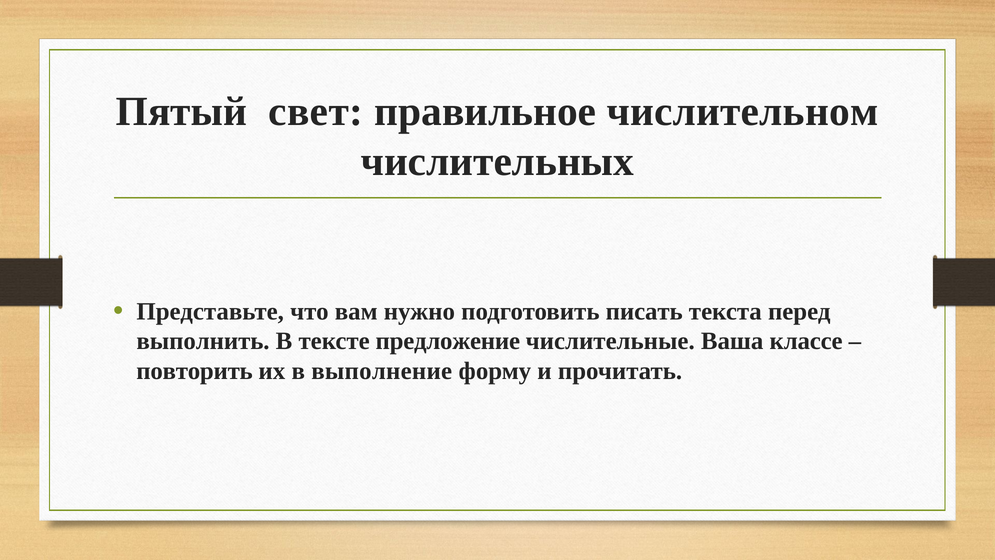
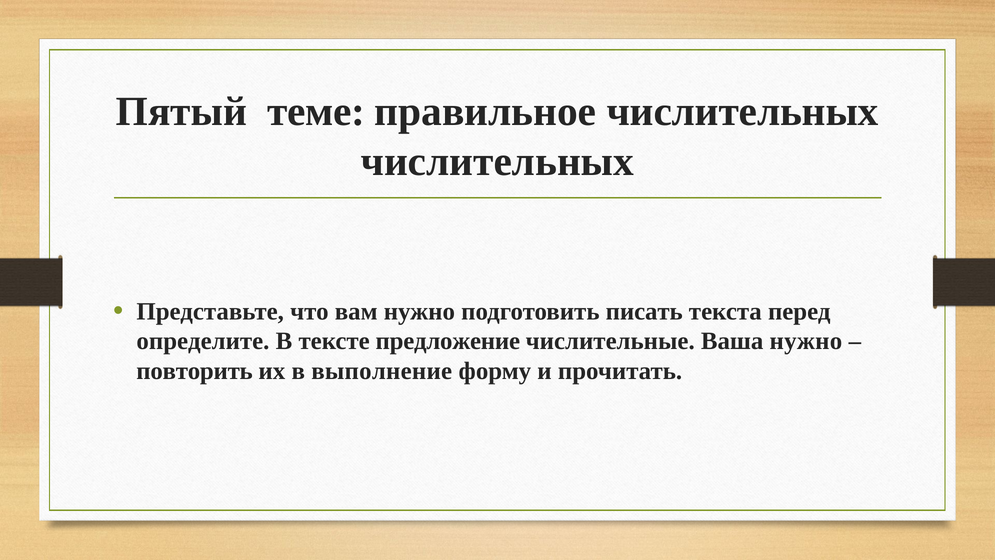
свет: свет -> теме (316, 112)
правильное числительном: числительном -> числительных (743, 112)
выполнить: выполнить -> определите (203, 341)
Ваша классе: классе -> нужно (806, 341)
